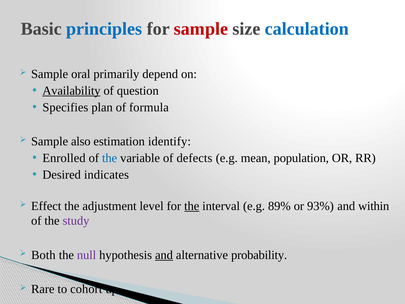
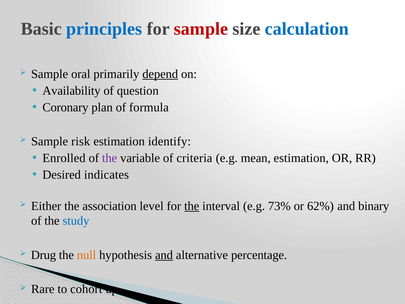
depend underline: none -> present (160, 74)
Availability underline: present -> none (72, 91)
Specifies: Specifies -> Coronary (65, 107)
also: also -> risk (81, 141)
the colour: blue -> purple (110, 158)
defects: defects -> criteria (194, 158)
mean population: population -> estimation (301, 158)
Effect: Effect -> Either (46, 206)
adjustment: adjustment -> association (110, 206)
89%: 89% -> 73% (279, 206)
93%: 93% -> 62% (320, 206)
within: within -> binary (374, 206)
study colour: purple -> blue (76, 221)
Both: Both -> Drug (44, 255)
null colour: purple -> orange (87, 255)
probability: probability -> percentage (259, 255)
